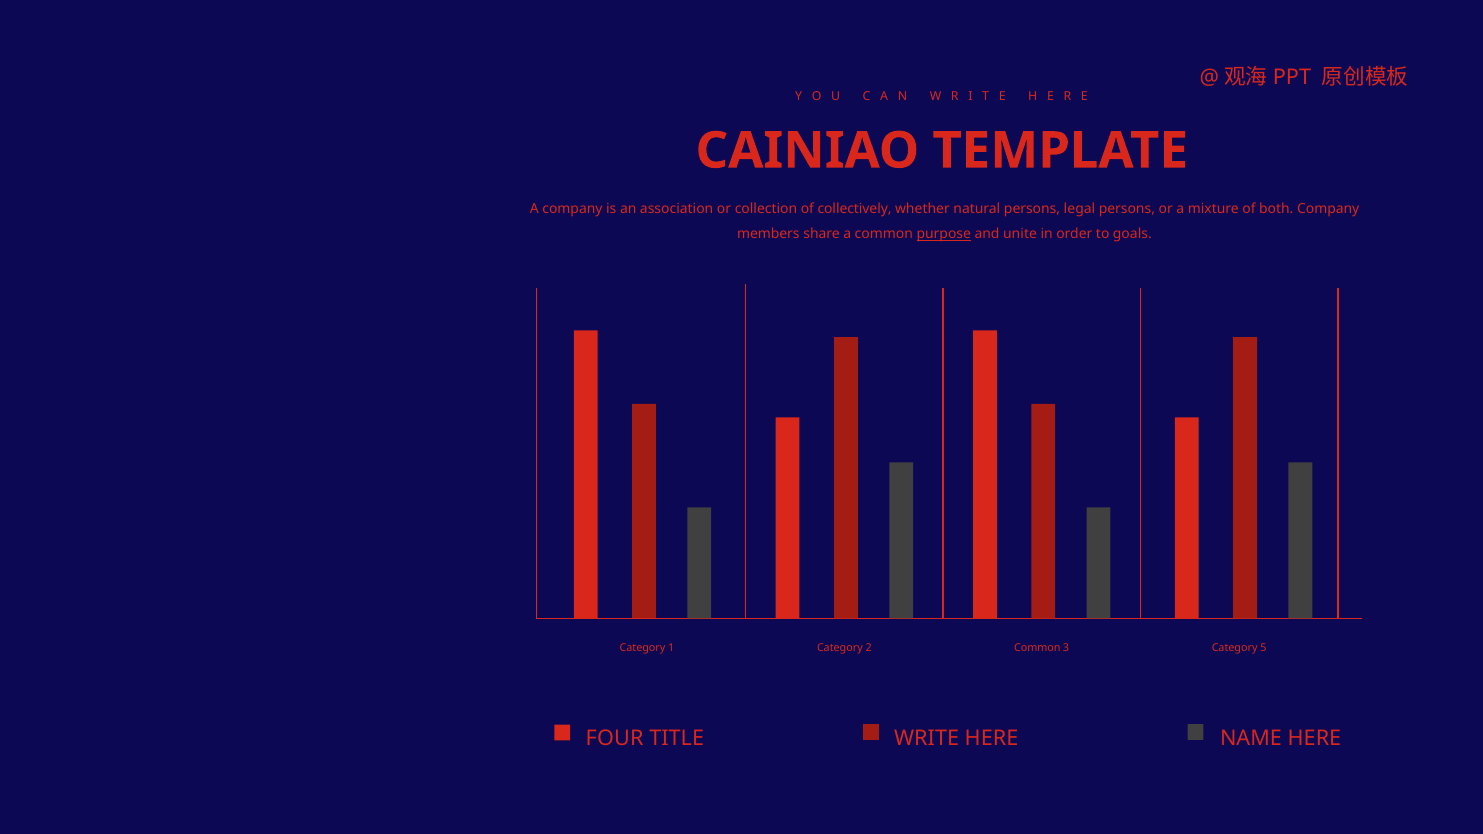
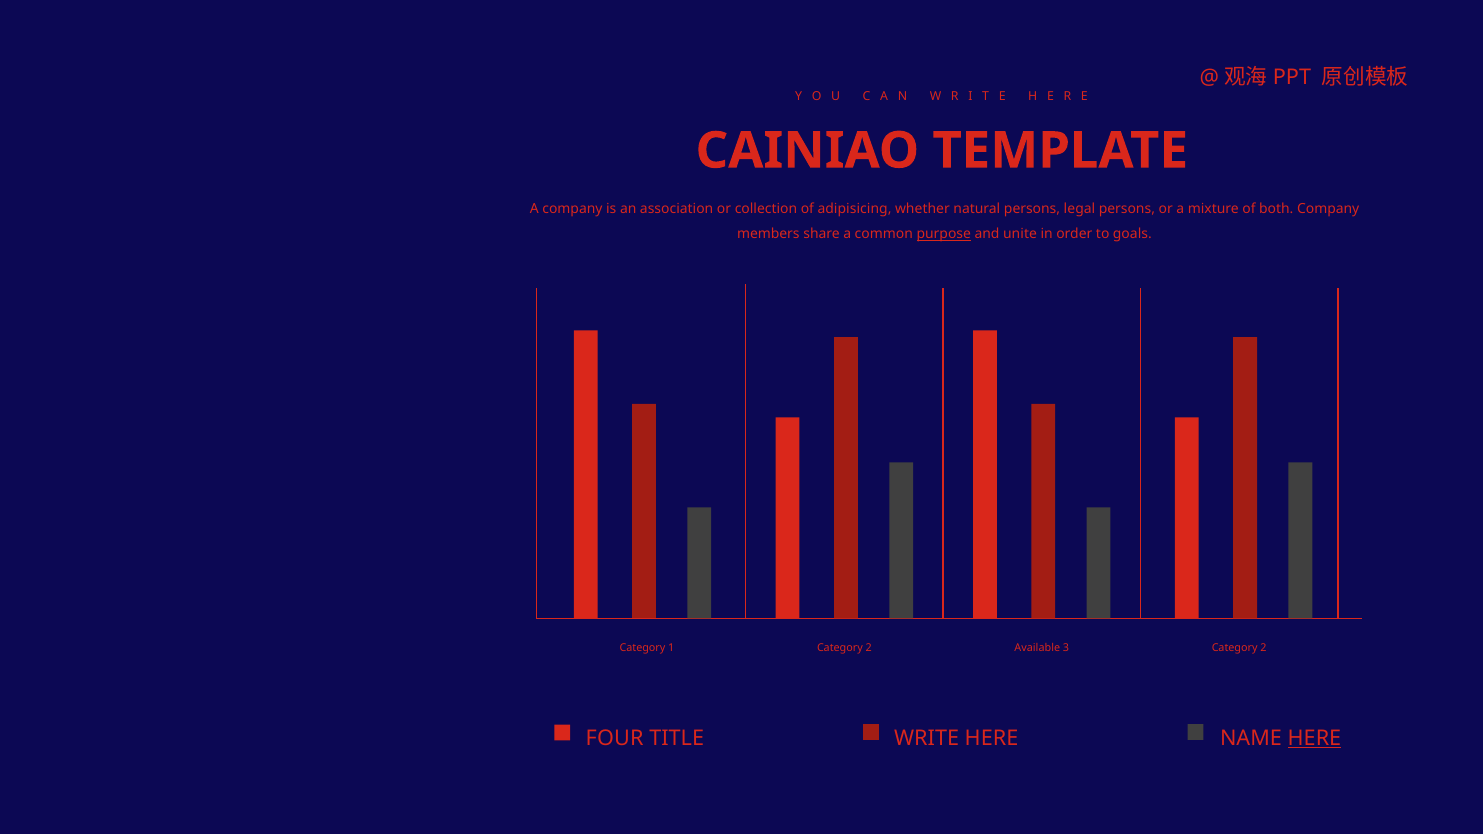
collectively: collectively -> adipisicing (855, 209)
2 Common: Common -> Available (1037, 648)
3 Category 5: 5 -> 2 (1263, 648)
HERE underline: none -> present (1314, 739)
